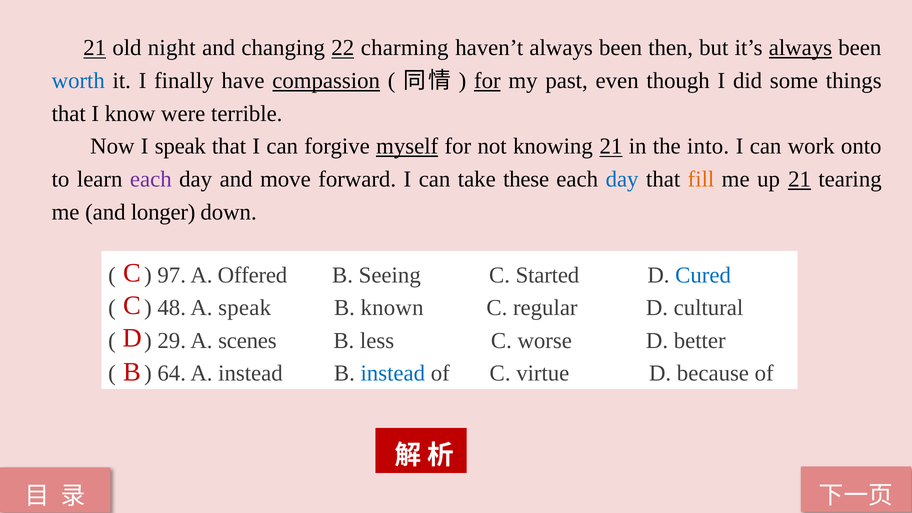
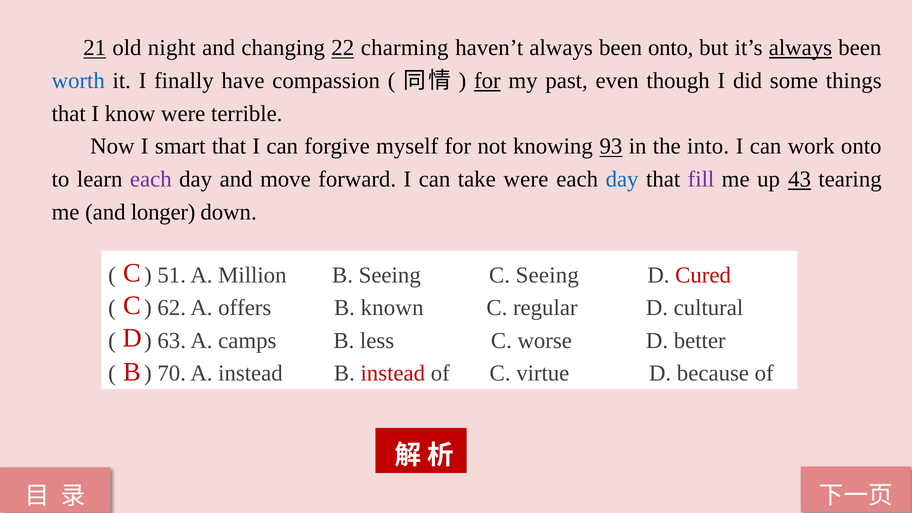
been then: then -> onto (671, 48)
compassion underline: present -> none (326, 81)
I speak: speak -> smart (180, 146)
myself underline: present -> none (407, 146)
knowing 21: 21 -> 93 (611, 146)
take these: these -> were (526, 179)
fill colour: orange -> purple (701, 179)
up 21: 21 -> 43 (800, 179)
97: 97 -> 51 (172, 275)
Offered: Offered -> Million (252, 275)
C Started: Started -> Seeing (547, 275)
Cured colour: blue -> red (703, 275)
48: 48 -> 62 (172, 308)
A speak: speak -> offers (245, 308)
29: 29 -> 63 (172, 341)
scenes: scenes -> camps (247, 341)
64: 64 -> 70 (172, 373)
instead colour: blue -> red (393, 373)
